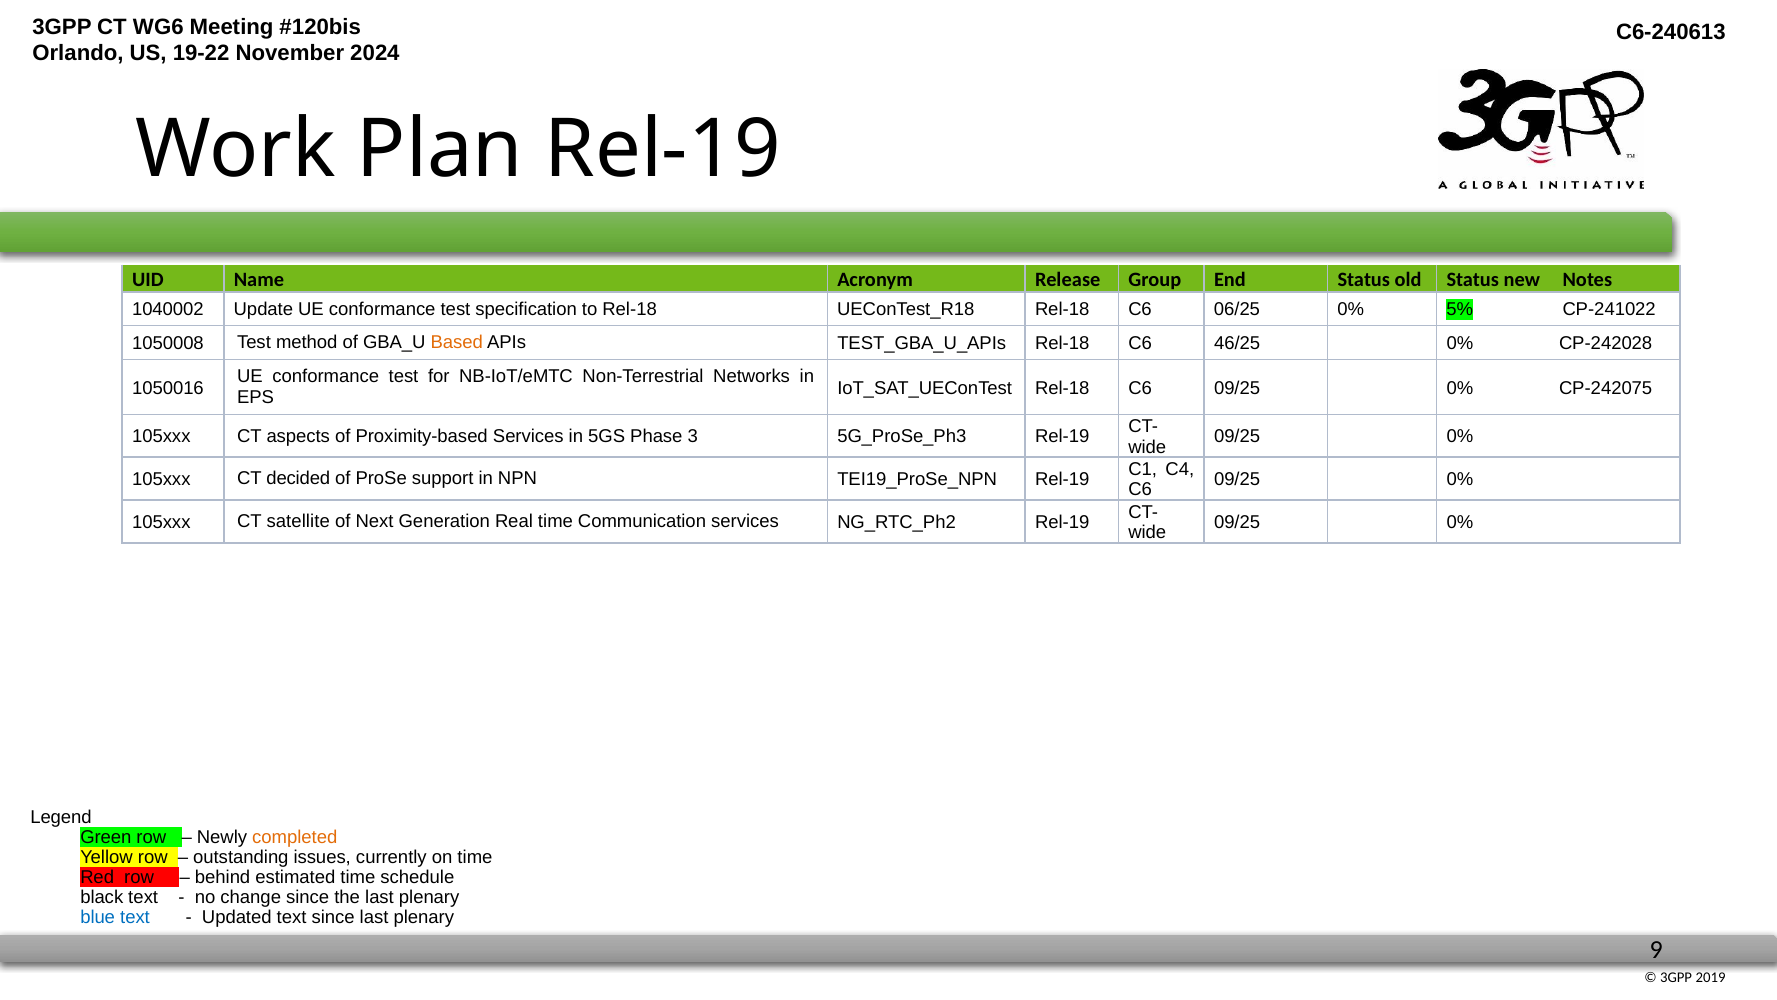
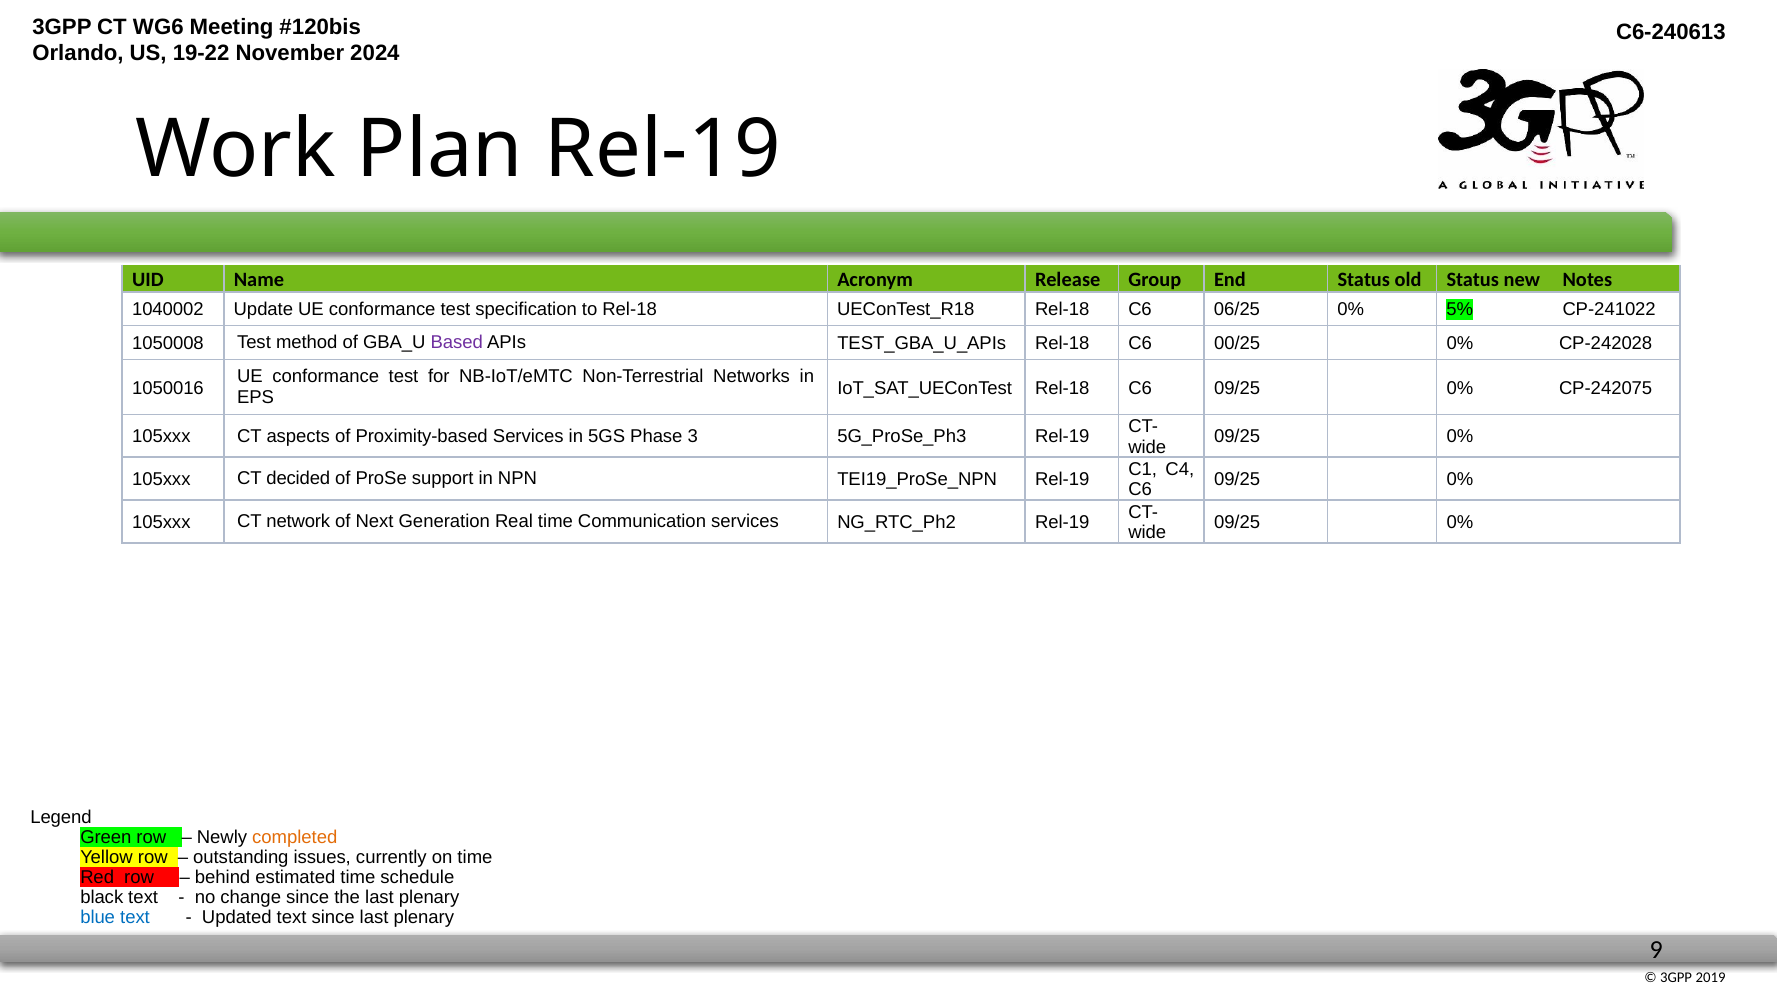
Based colour: orange -> purple (457, 343)
46/25: 46/25 -> 00/25 (1237, 343)
satellite: satellite -> network (298, 521)
